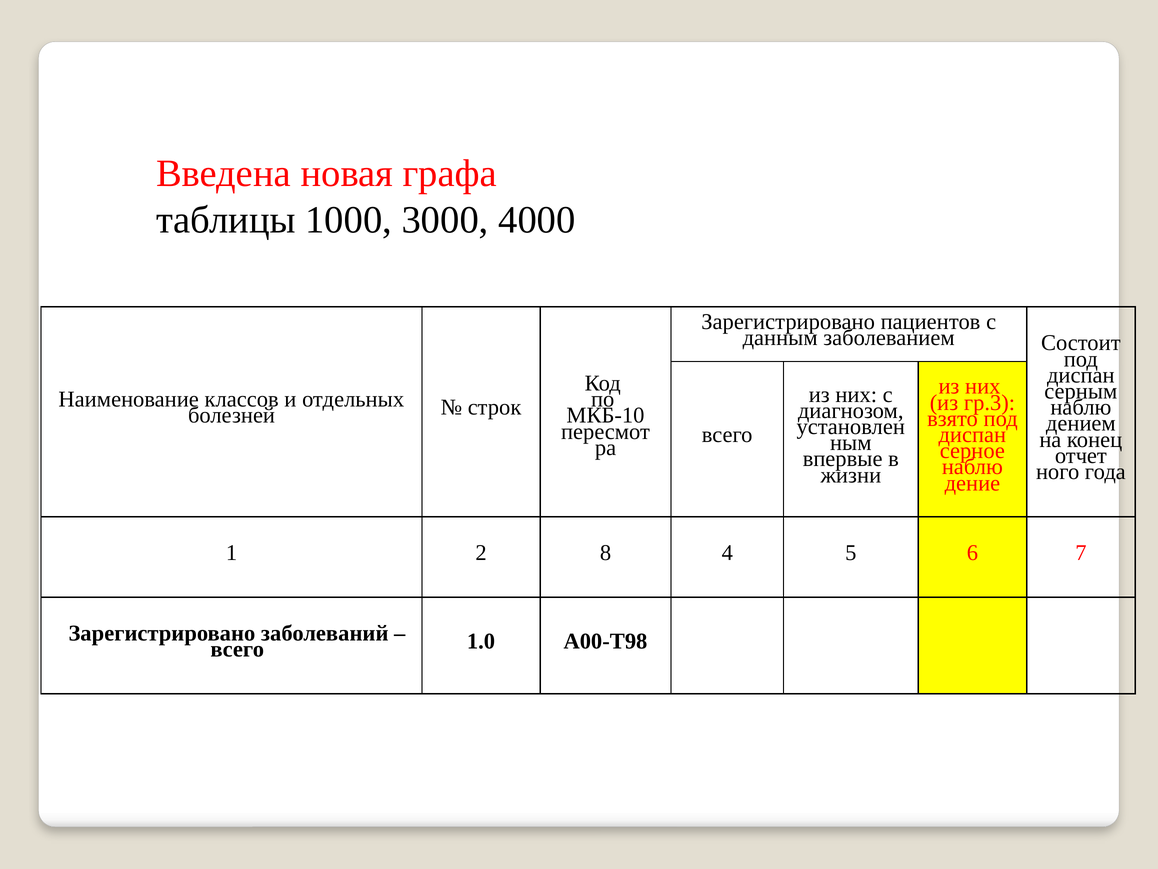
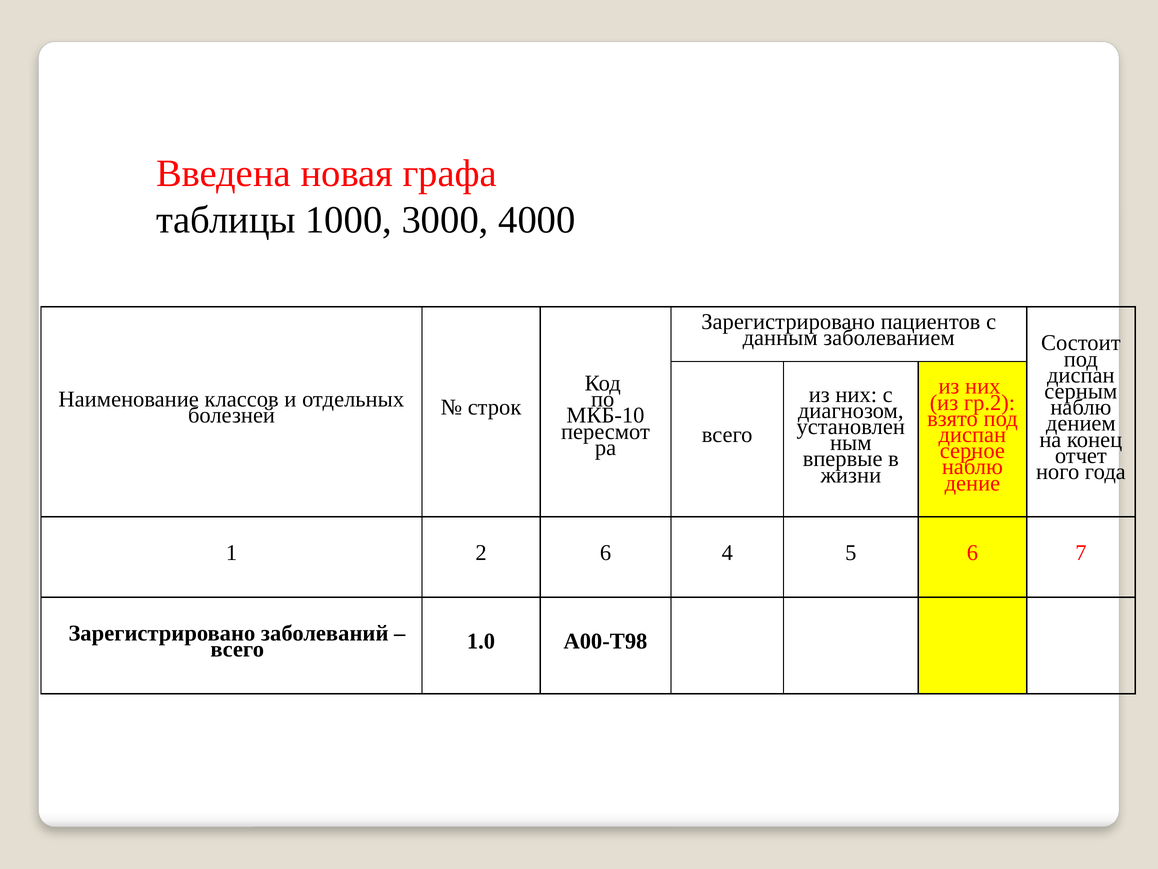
гр.3: гр.3 -> гр.2 (989, 402)
2 8: 8 -> 6 (606, 552)
